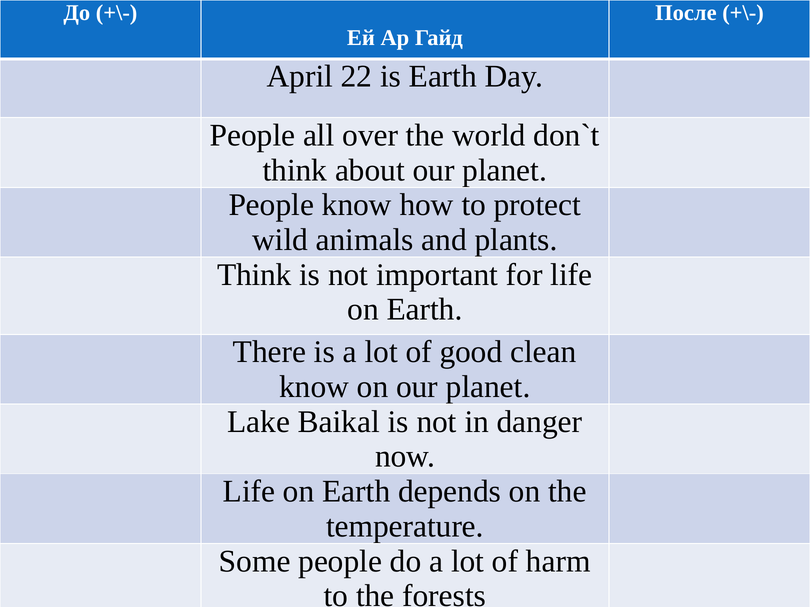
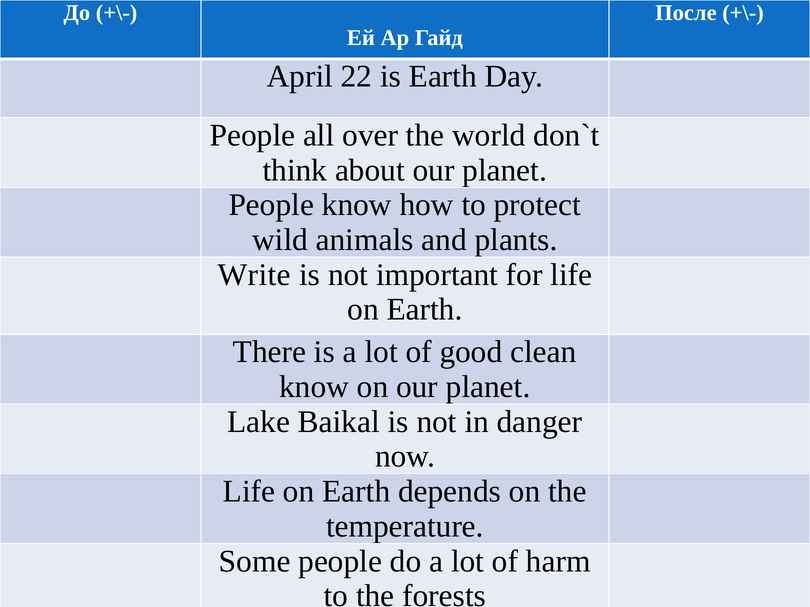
Think: Think -> Write (254, 275)
